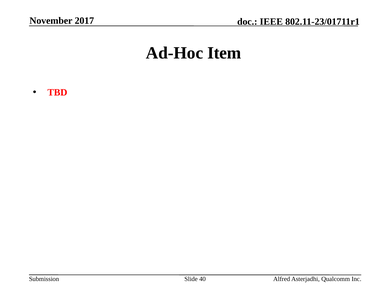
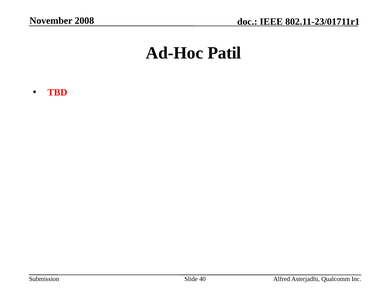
2017: 2017 -> 2008 (84, 21)
Item: Item -> Patil (224, 53)
